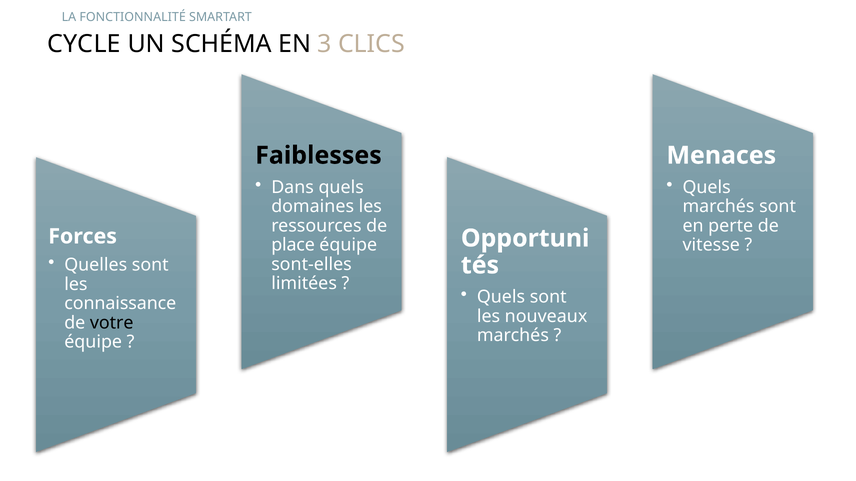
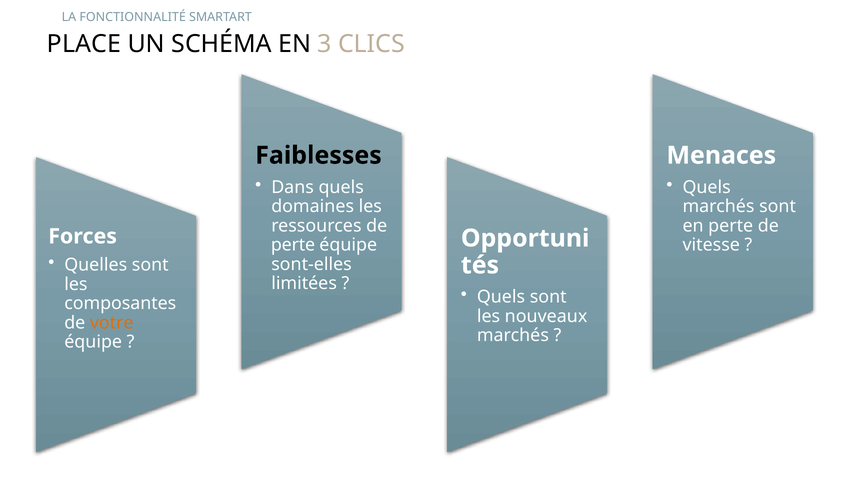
CYCLE: CYCLE -> PLACE (84, 44)
place: place -> perte (293, 245)
connaissance: connaissance -> composantes (120, 304)
votre colour: black -> orange (112, 323)
